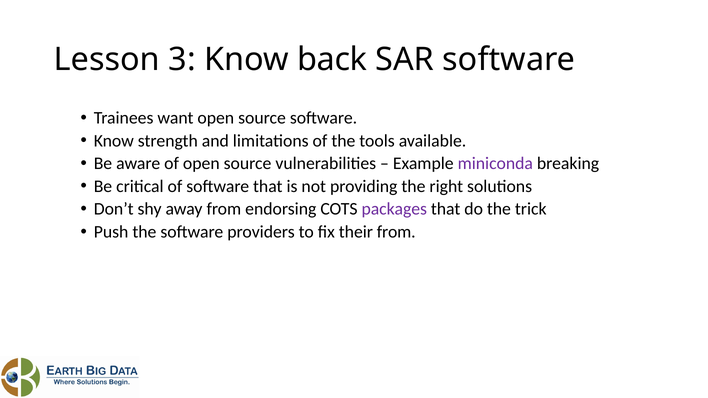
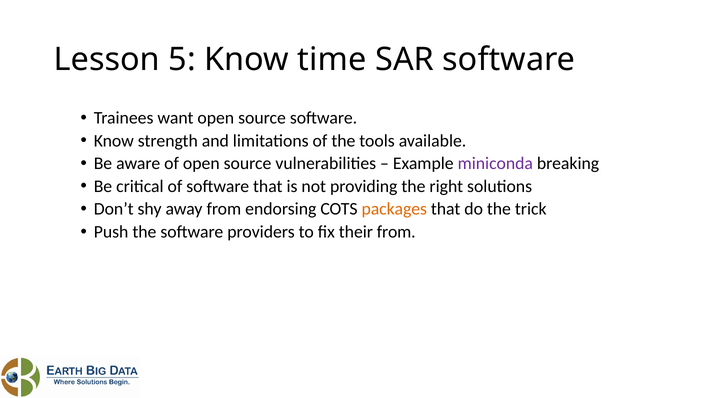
3: 3 -> 5 (182, 59)
back: back -> time (332, 59)
packages colour: purple -> orange (394, 209)
